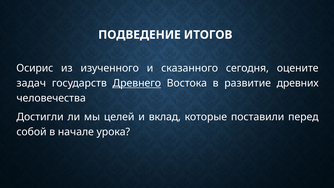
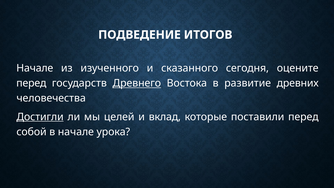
Осирис: Осирис -> Начале (35, 68)
задач: задач -> перед (31, 83)
Достигли underline: none -> present (40, 117)
